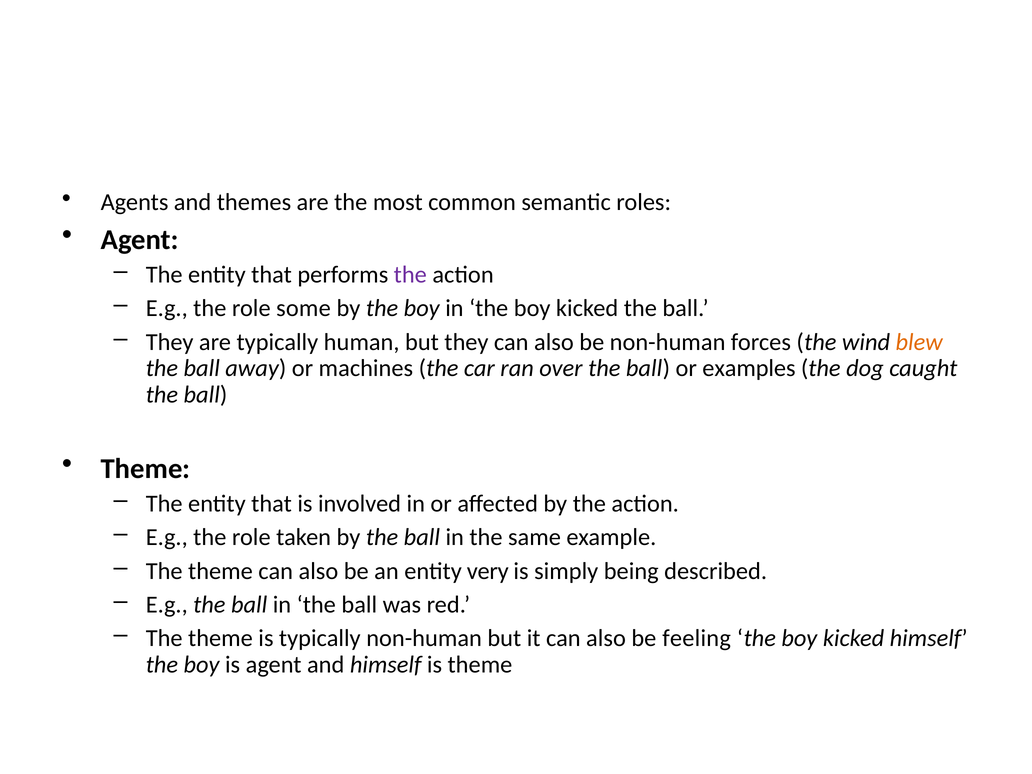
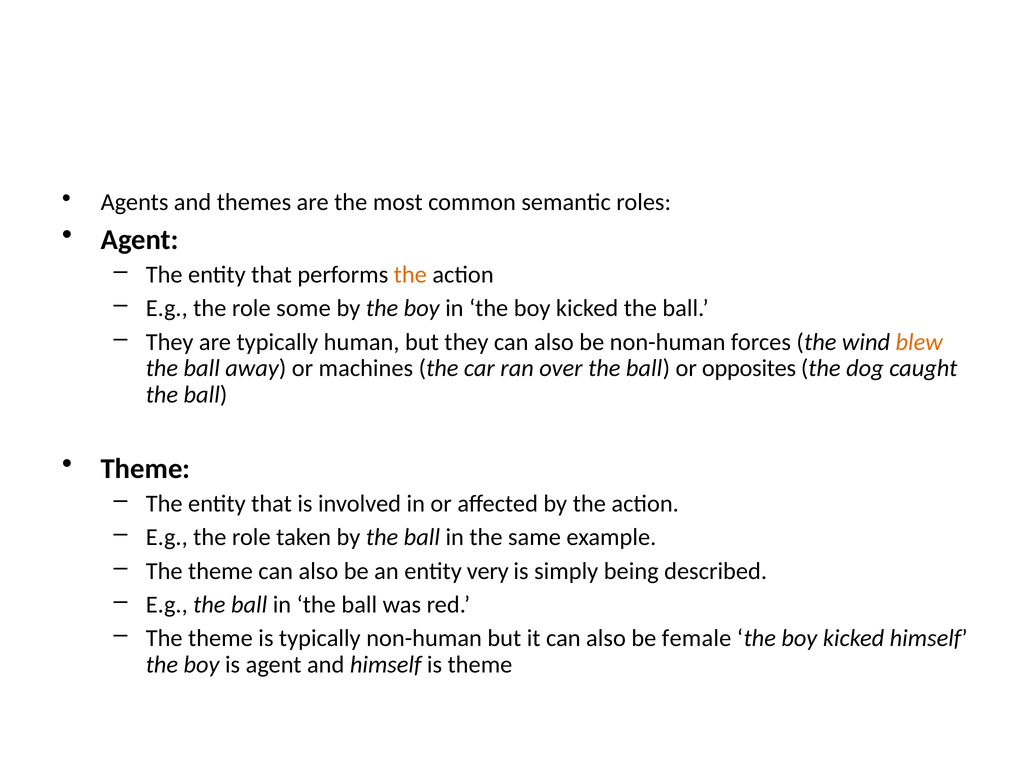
the colour: purple -> orange (410, 275)
examples: examples -> opposites (749, 368)
feeling: feeling -> female (697, 638)
